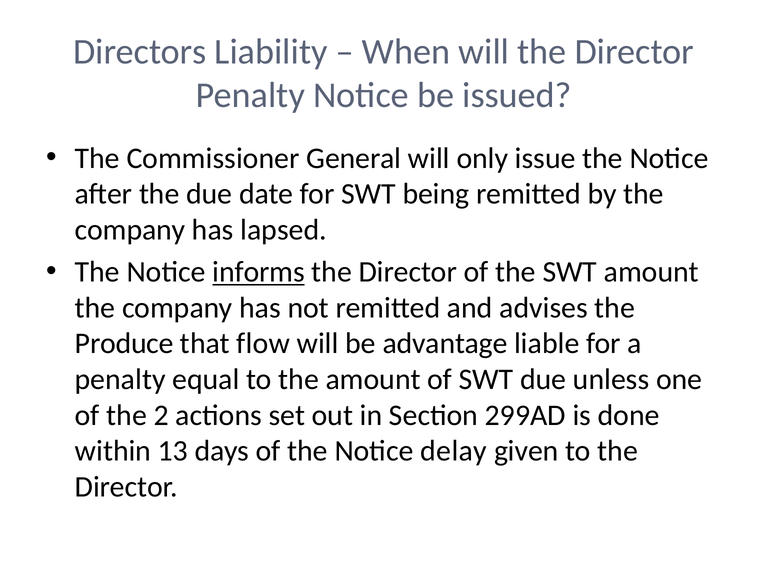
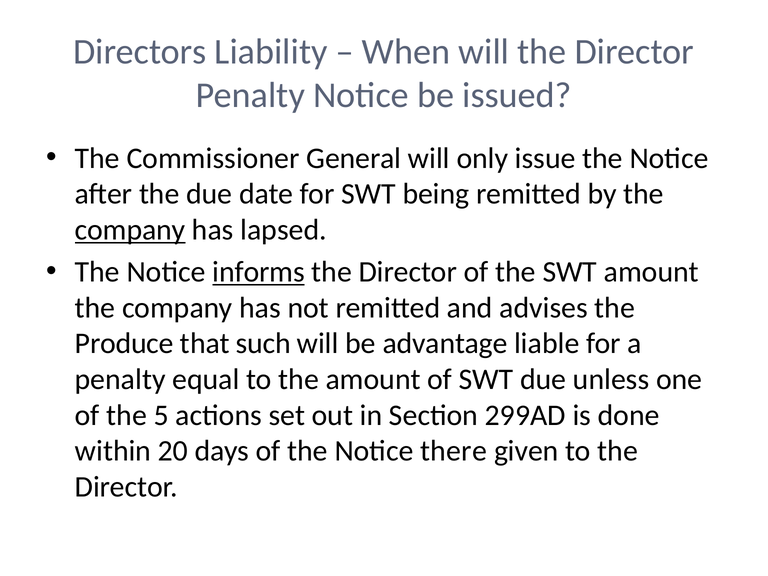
company underline: none -> present (130, 230)
flow: flow -> such (263, 344)
2: 2 -> 5 (161, 415)
13: 13 -> 20 (173, 451)
delay: delay -> there (454, 451)
